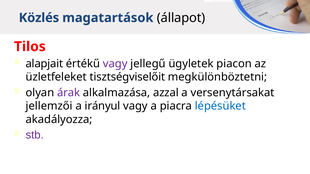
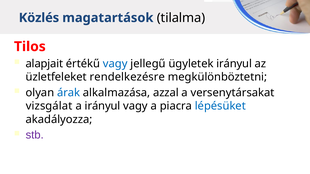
állapot: állapot -> tilalma (181, 18)
vagy colour: purple -> blue (115, 64)
ügyletek piacon: piacon -> irányul (234, 64)
tisztségviselőit: tisztségviselőit -> rendelkezésre (127, 77)
árak colour: purple -> blue (69, 93)
jellemzői: jellemzői -> vizsgálat (49, 106)
